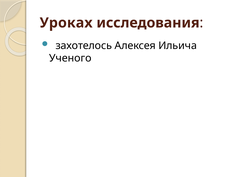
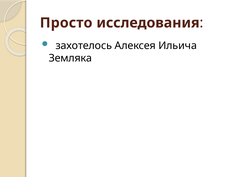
Уроках: Уроках -> Просто (66, 23)
Ученого: Ученого -> Земляка (70, 58)
